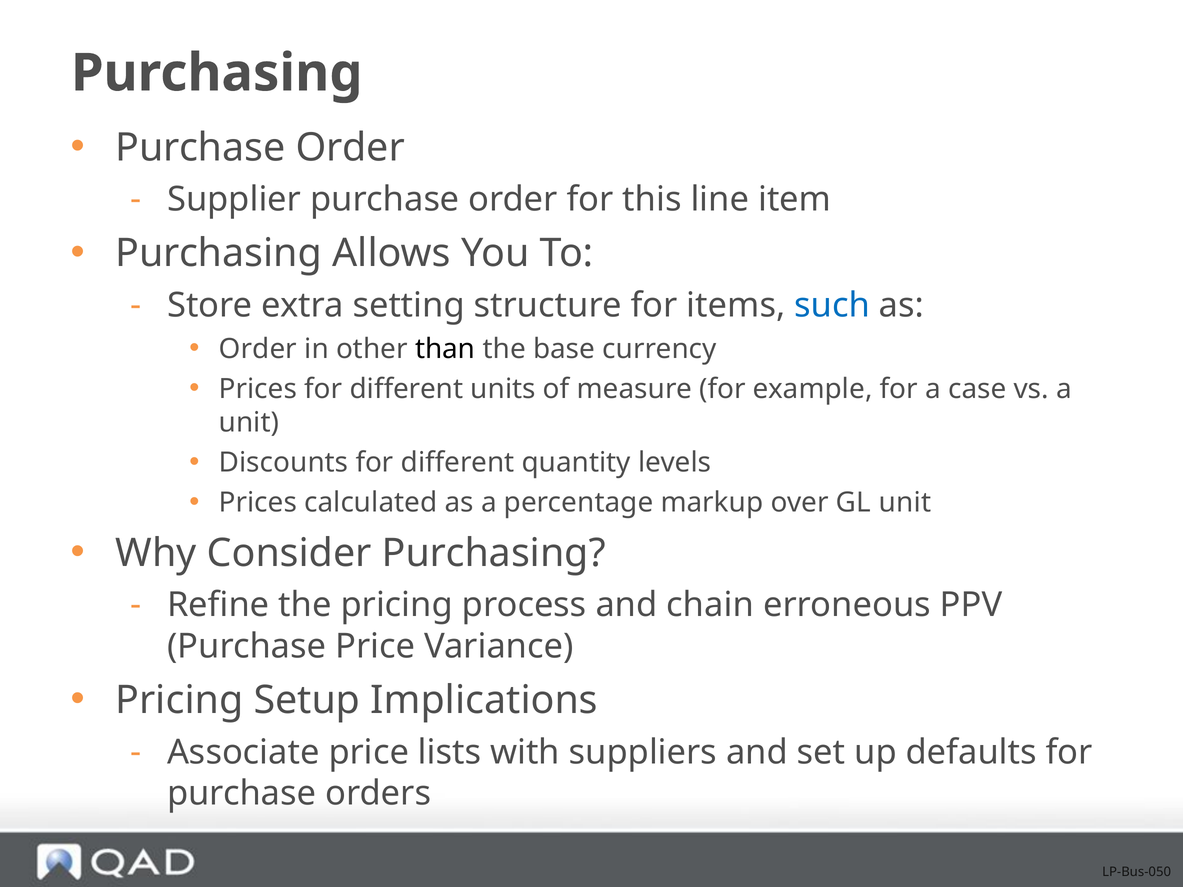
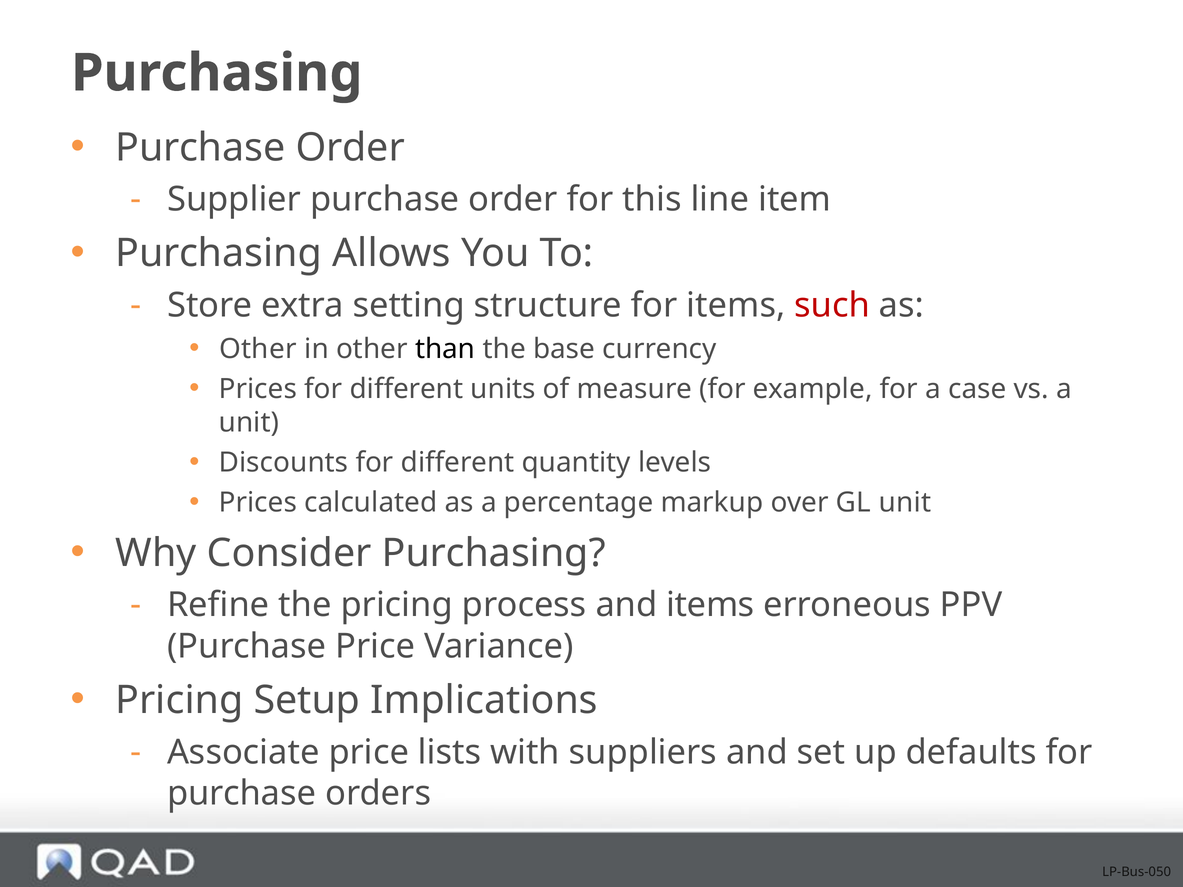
such colour: blue -> red (832, 305)
Order: Order -> Other (258, 349)
and chain: chain -> items (710, 605)
